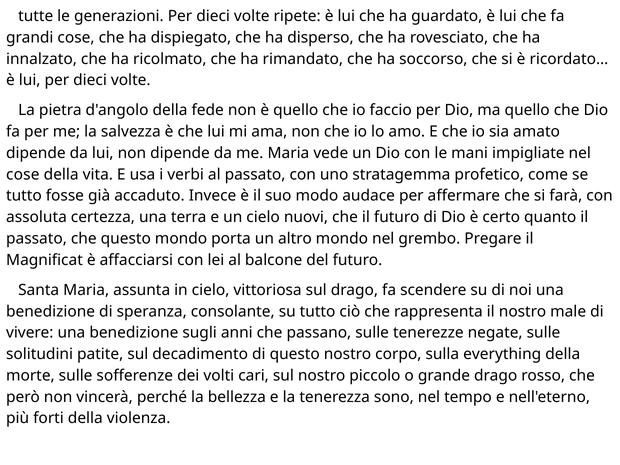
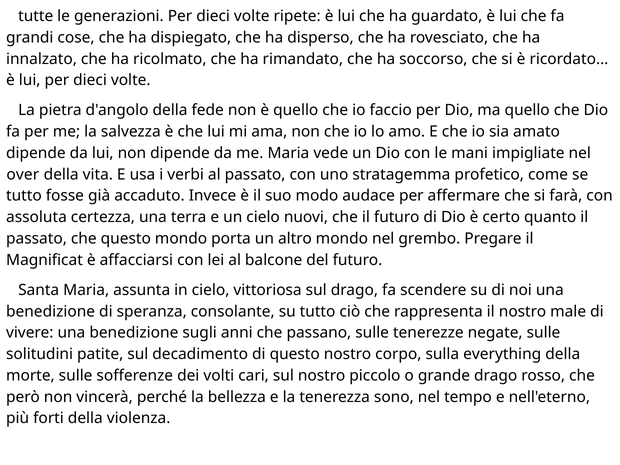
cose: cose -> over (23, 174)
